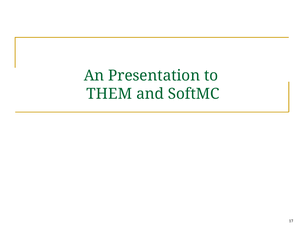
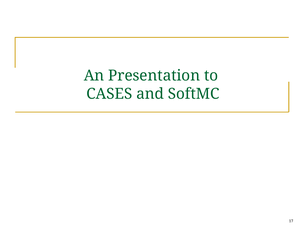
THEM: THEM -> CASES (109, 94)
